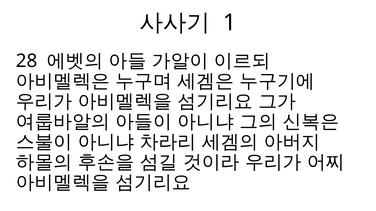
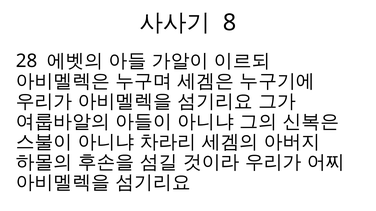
1: 1 -> 8 (230, 23)
